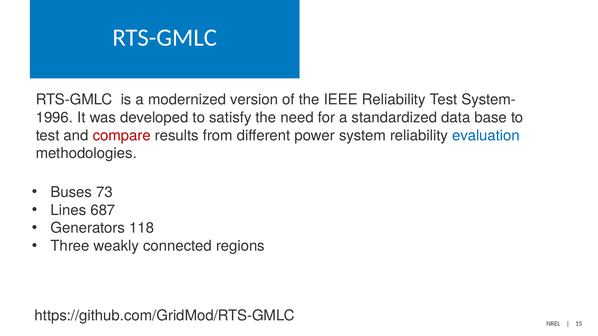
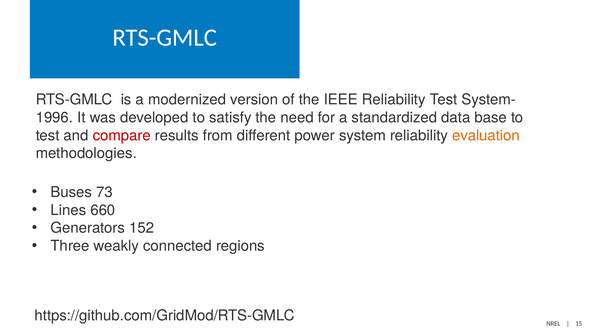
evaluation colour: blue -> orange (486, 136)
687: 687 -> 660 (103, 210)
118: 118 -> 152 (142, 228)
